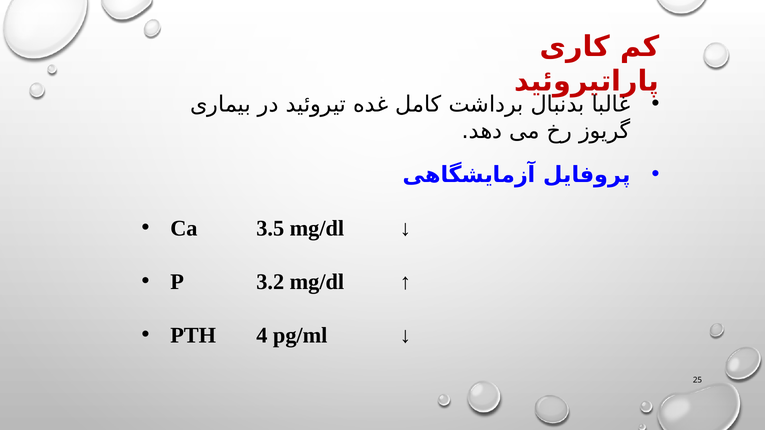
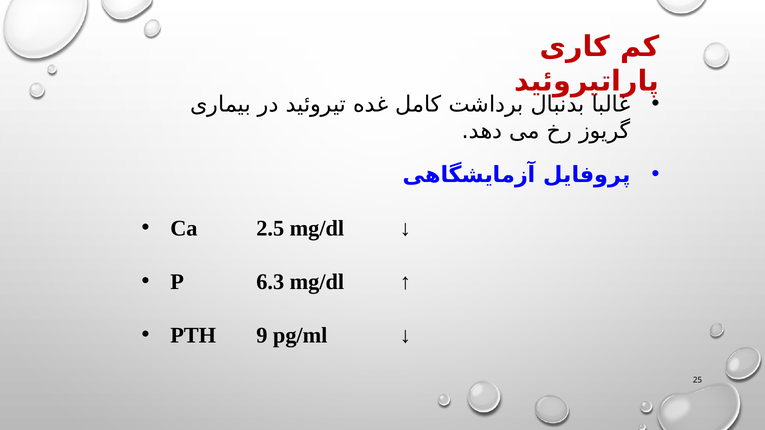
3.5: 3.5 -> 2.5 (270, 228)
3.2: 3.2 -> 6.3 (270, 282)
4: 4 -> 9 (262, 336)
